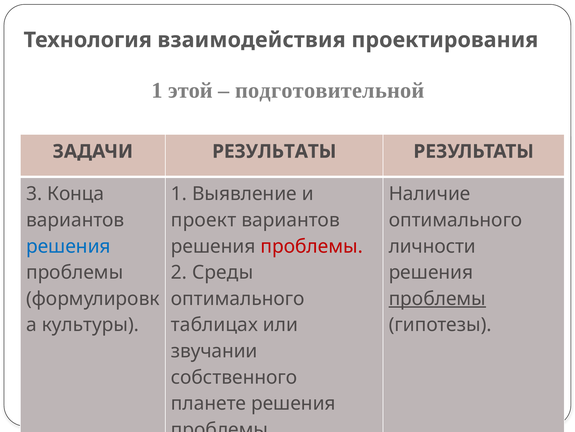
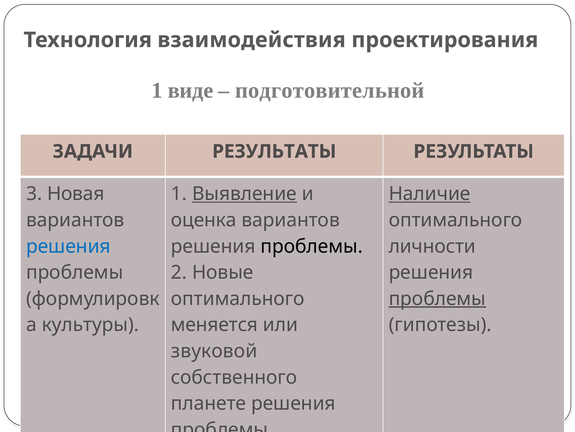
этой: этой -> виде (191, 90)
Конца: Конца -> Новая (76, 194)
Выявление underline: none -> present (244, 194)
Наличие underline: none -> present (430, 194)
проект: проект -> оценка (204, 220)
проблемы colour: red -> black (312, 246)
Среды: Среды -> Новые (223, 272)
таблицах: таблицах -> меняется (215, 324)
звучании: звучании -> звуковой (214, 351)
